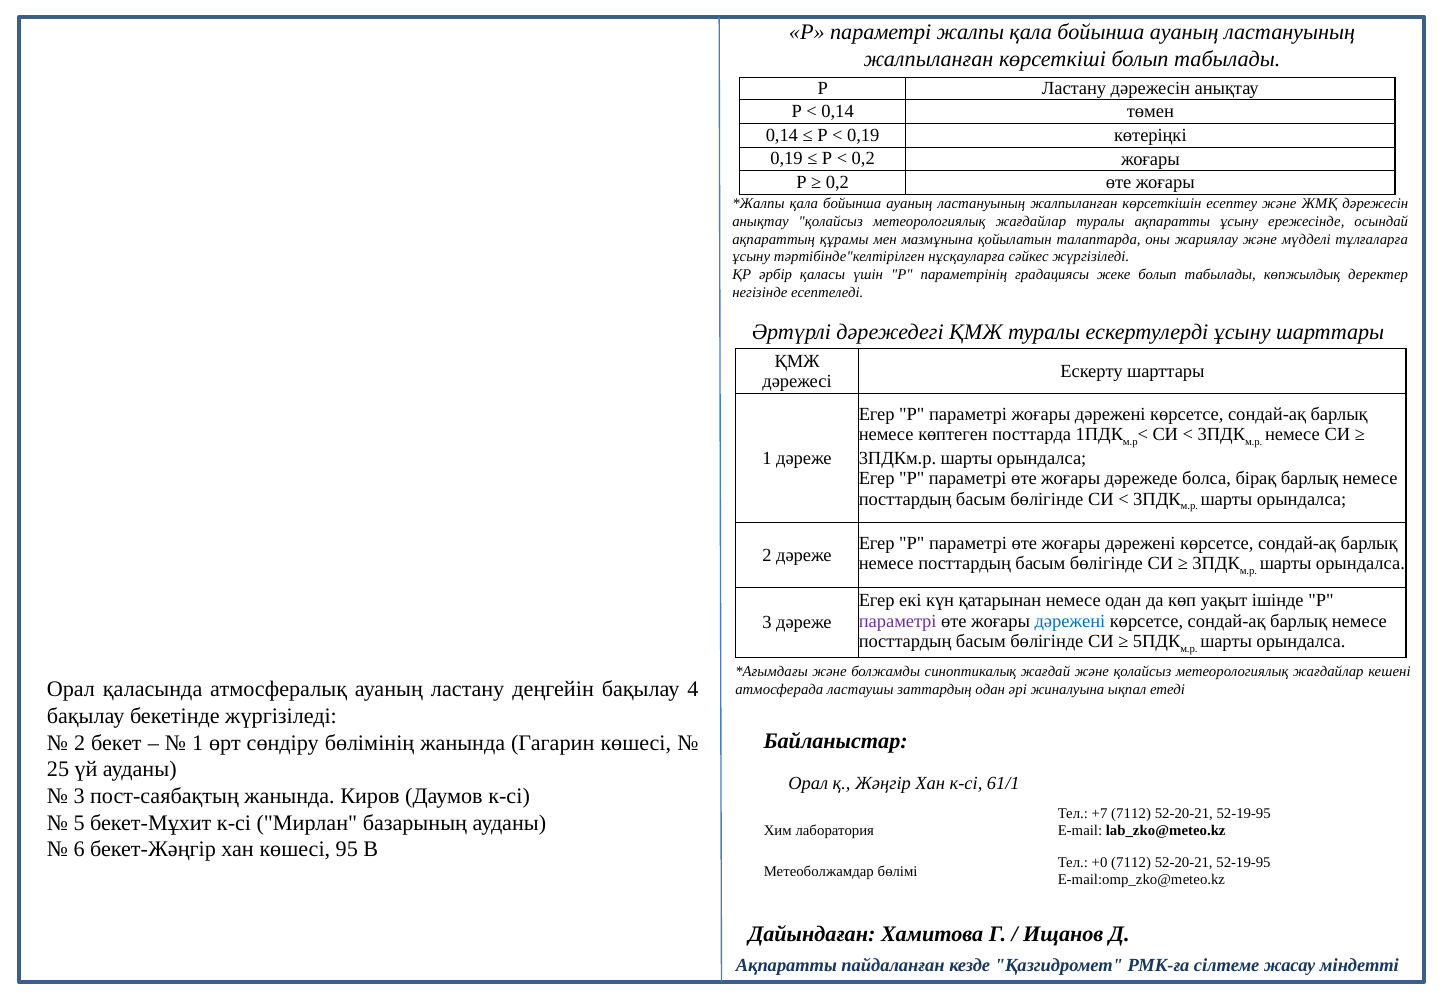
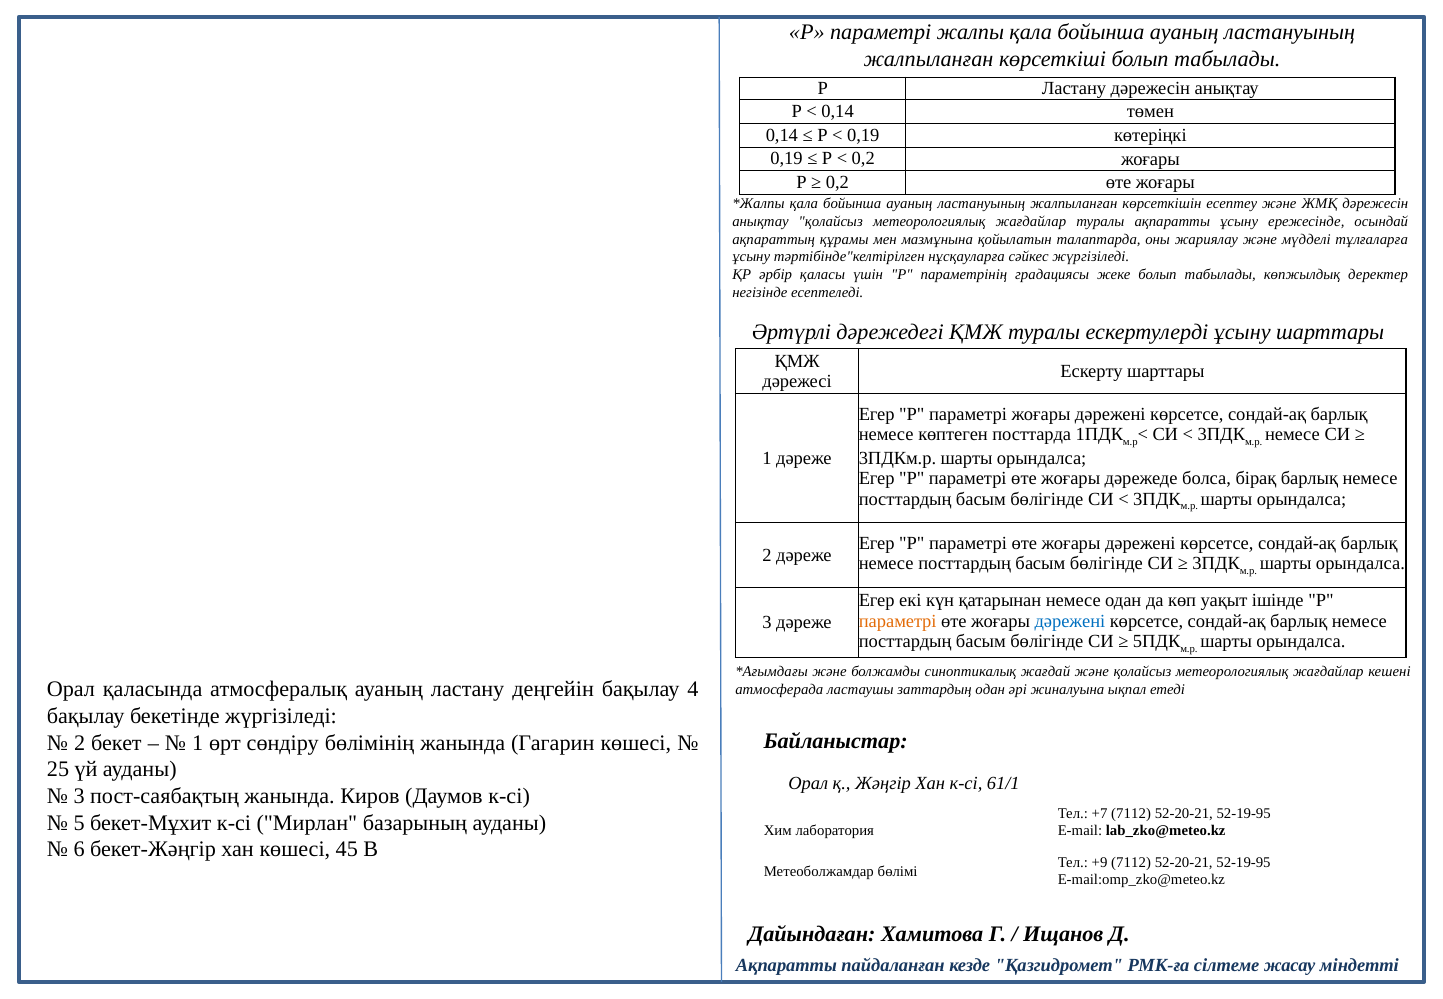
параметрі colour: purple -> orange (898, 621)
95: 95 -> 45 (347, 849)
+0: +0 -> +9 (1100, 863)
